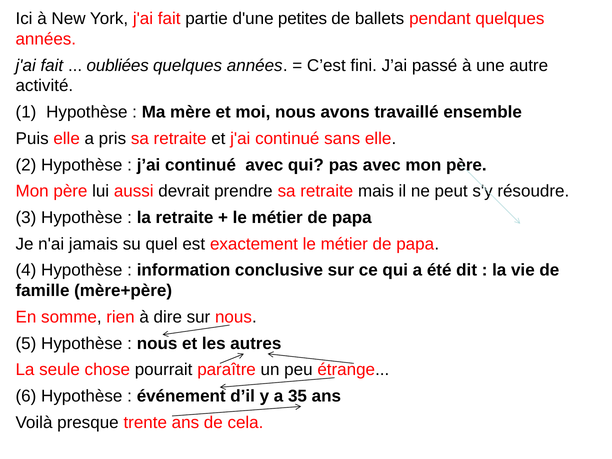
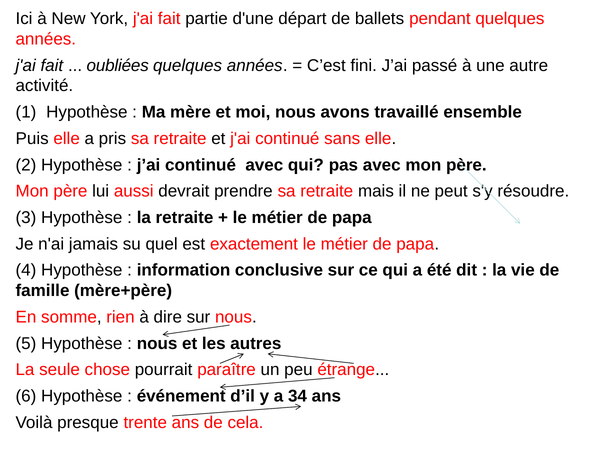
petites: petites -> départ (302, 19)
35: 35 -> 34 (297, 396)
